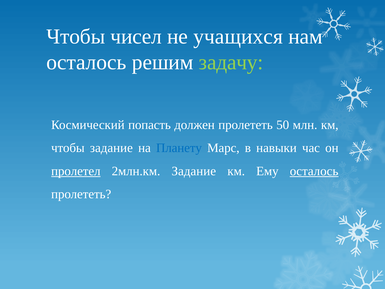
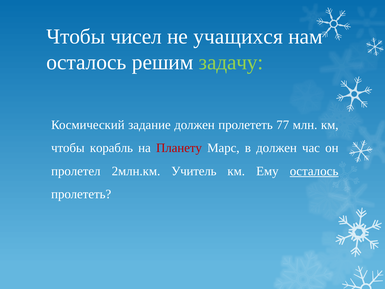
попасть: попасть -> задание (149, 125)
50: 50 -> 77 (283, 125)
чтобы задание: задание -> корабль (111, 148)
Планету colour: blue -> red (179, 148)
в навыки: навыки -> должен (277, 148)
пролетел underline: present -> none (76, 171)
2млн.км Задание: Задание -> Учитель (194, 171)
